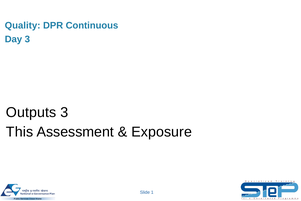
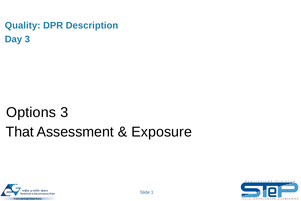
Continuous: Continuous -> Description (92, 25)
Outputs: Outputs -> Options (31, 112)
This: This -> That (20, 132)
